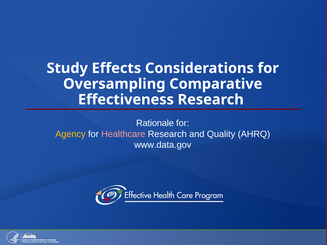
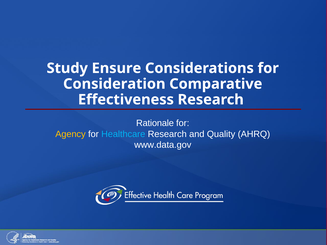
Effects: Effects -> Ensure (116, 68)
Oversampling: Oversampling -> Consideration (114, 84)
Healthcare colour: pink -> light blue (123, 134)
